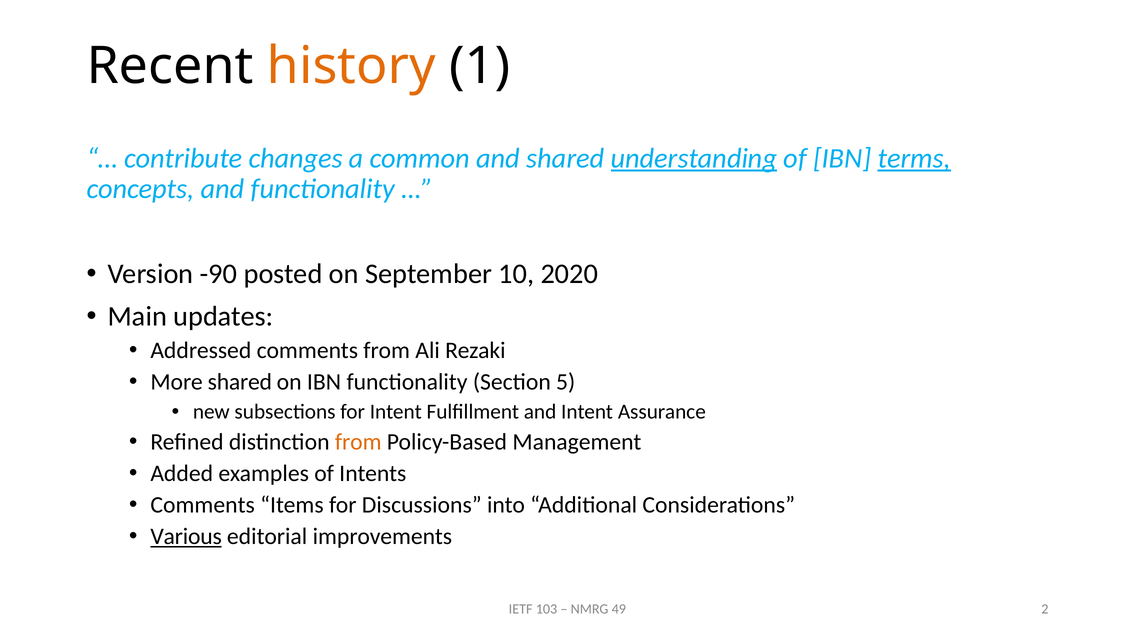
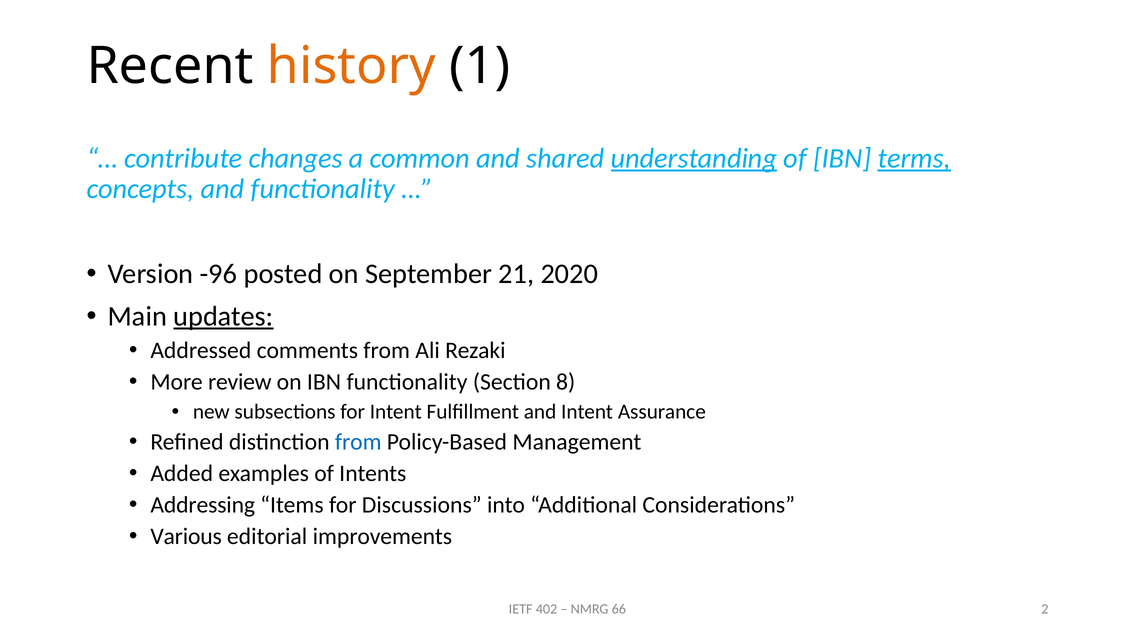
-90: -90 -> -96 (218, 274)
10: 10 -> 21 (516, 274)
updates underline: none -> present (223, 317)
More shared: shared -> review (240, 382)
5: 5 -> 8 (566, 382)
from colour: orange -> blue (358, 442)
Comments: Comments -> Addressing (203, 505)
Various underline: present -> none (186, 537)
103: 103 -> 402 (547, 610)
49: 49 -> 66 (619, 610)
